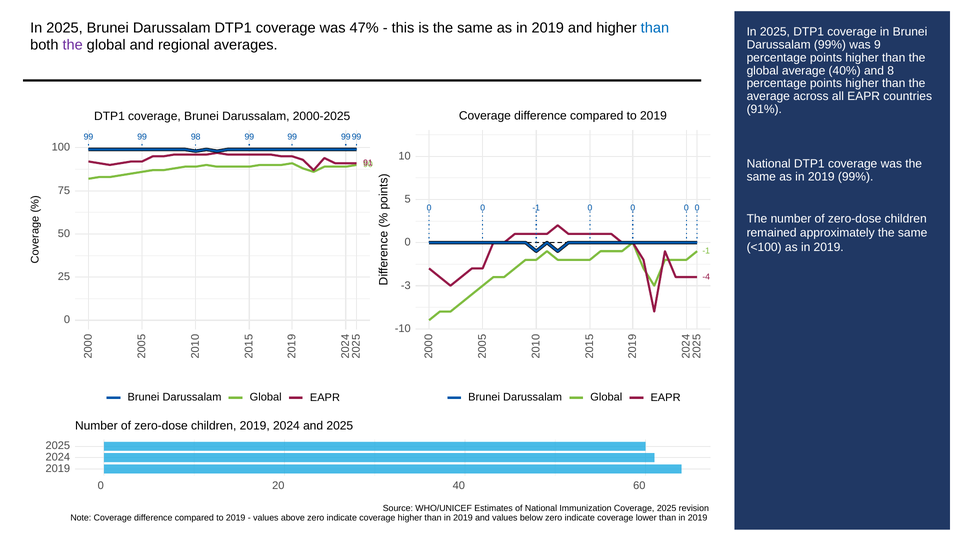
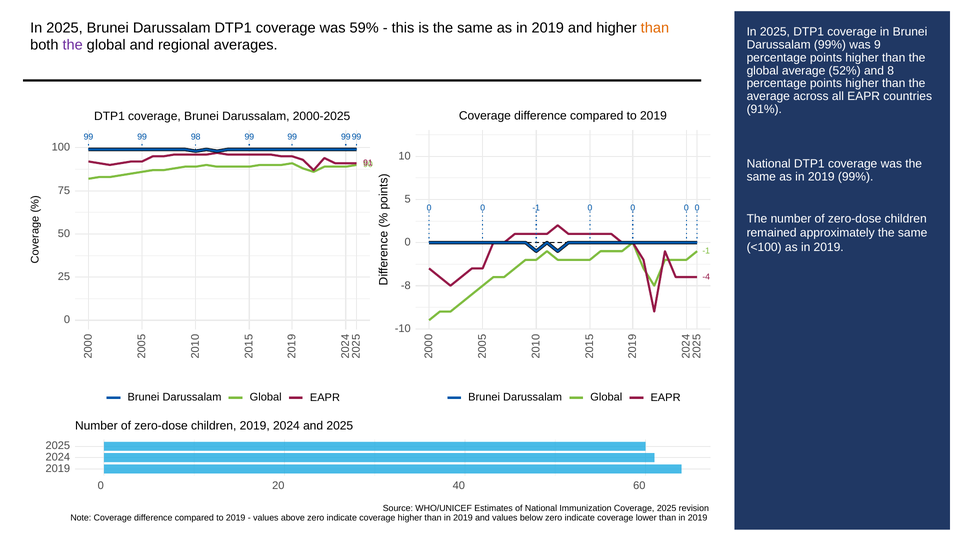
47%: 47% -> 59% (364, 28)
than colour: blue -> orange (655, 28)
40%: 40% -> 52% (845, 71)
-3: -3 -> -8 (406, 285)
